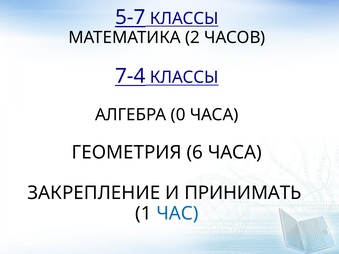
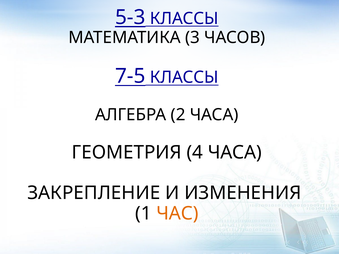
5-7: 5-7 -> 5-3 (130, 17)
2: 2 -> 3 (192, 38)
7-4: 7-4 -> 7-5 (130, 76)
0: 0 -> 2 (178, 115)
6: 6 -> 4 (195, 153)
ПРИНИМАТЬ: ПРИНИМАТЬ -> ИЗМЕНЕНИЯ (243, 193)
ЧАС colour: blue -> orange (177, 214)
